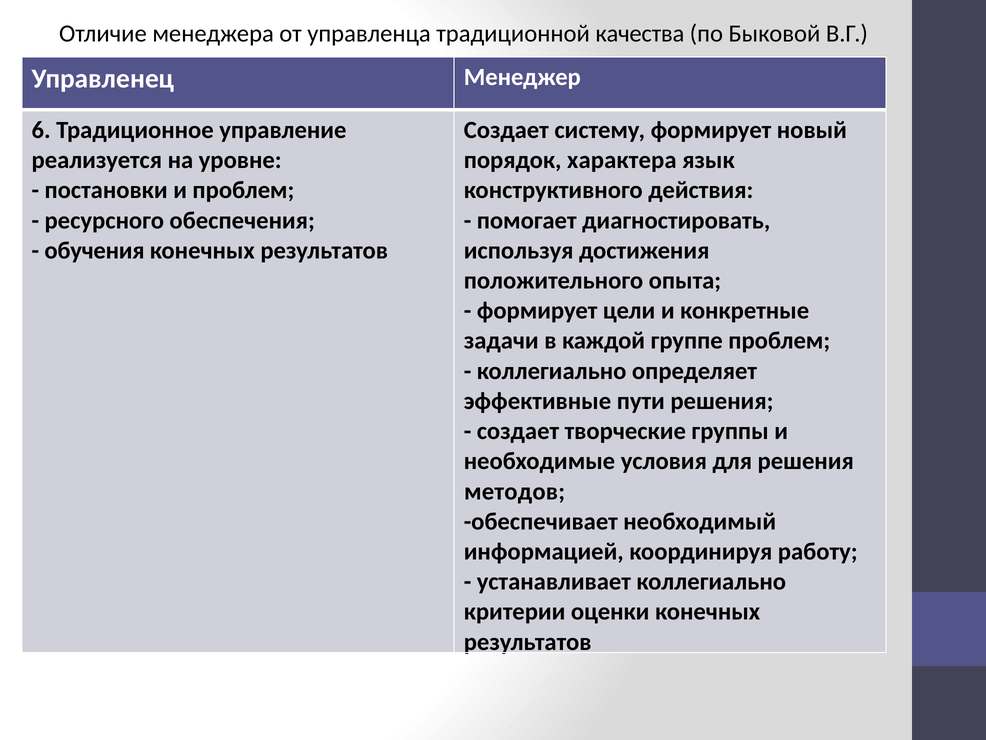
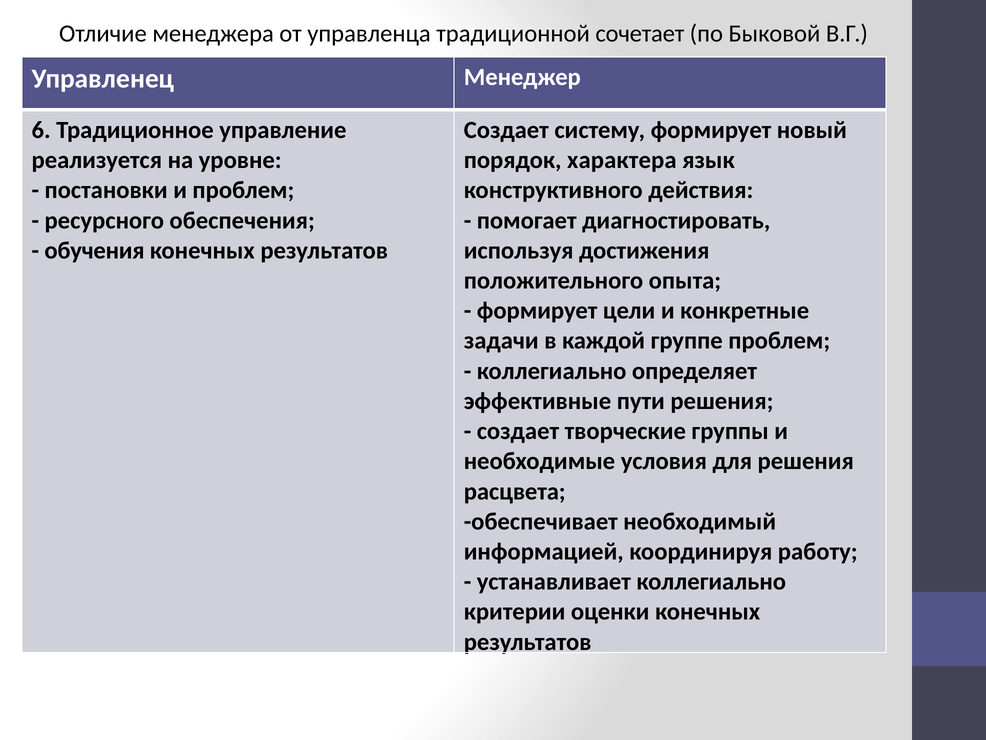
качества: качества -> сочетает (640, 34)
методов: методов -> расцвета (515, 491)
